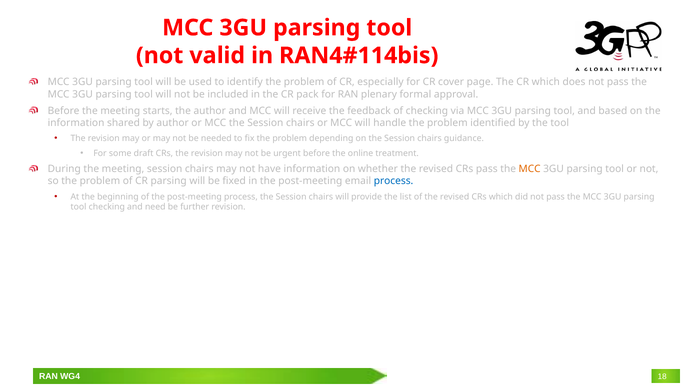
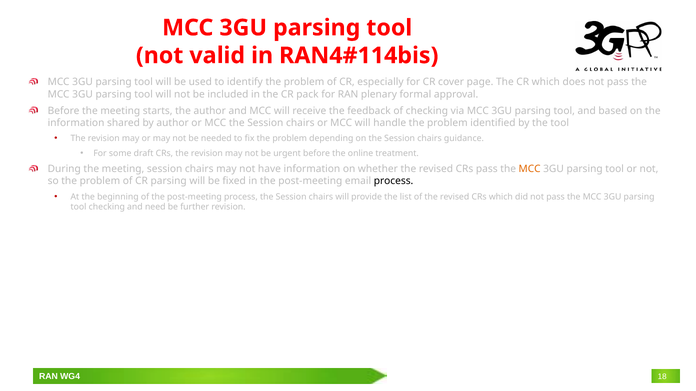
process colour: blue -> black (394, 181)
